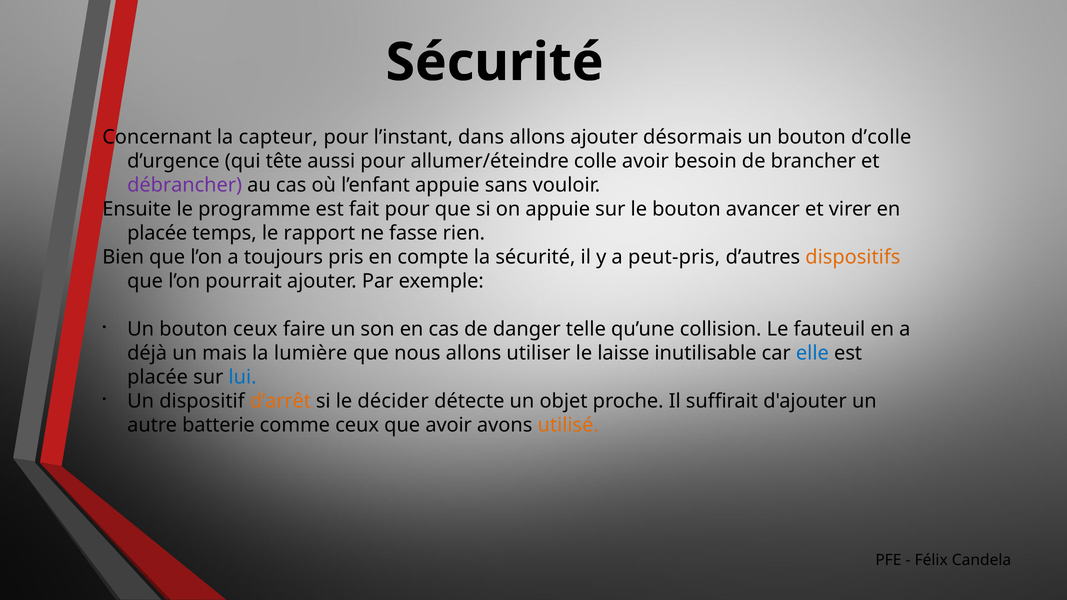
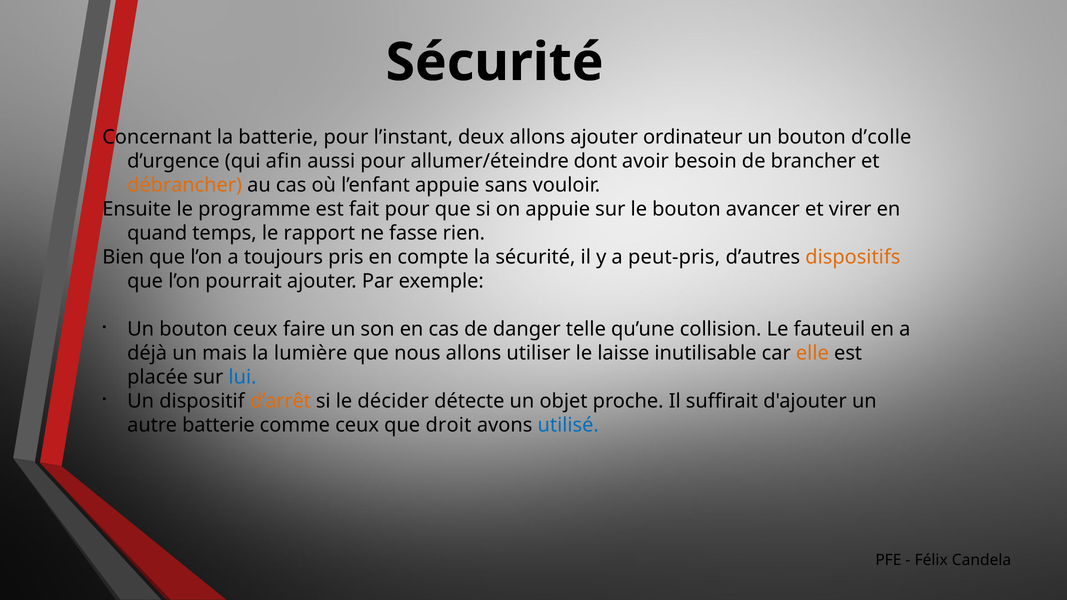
la capteur: capteur -> batterie (278, 137)
dans: dans -> deux (481, 137)
désormais: désormais -> ordinateur (693, 137)
tête: tête -> afin (284, 161)
colle: colle -> dont (595, 161)
débrancher colour: purple -> orange (185, 185)
placée: placée -> quand (157, 233)
elle colour: blue -> orange (812, 353)
que avoir: avoir -> droit (448, 425)
utilisé colour: orange -> blue (568, 425)
